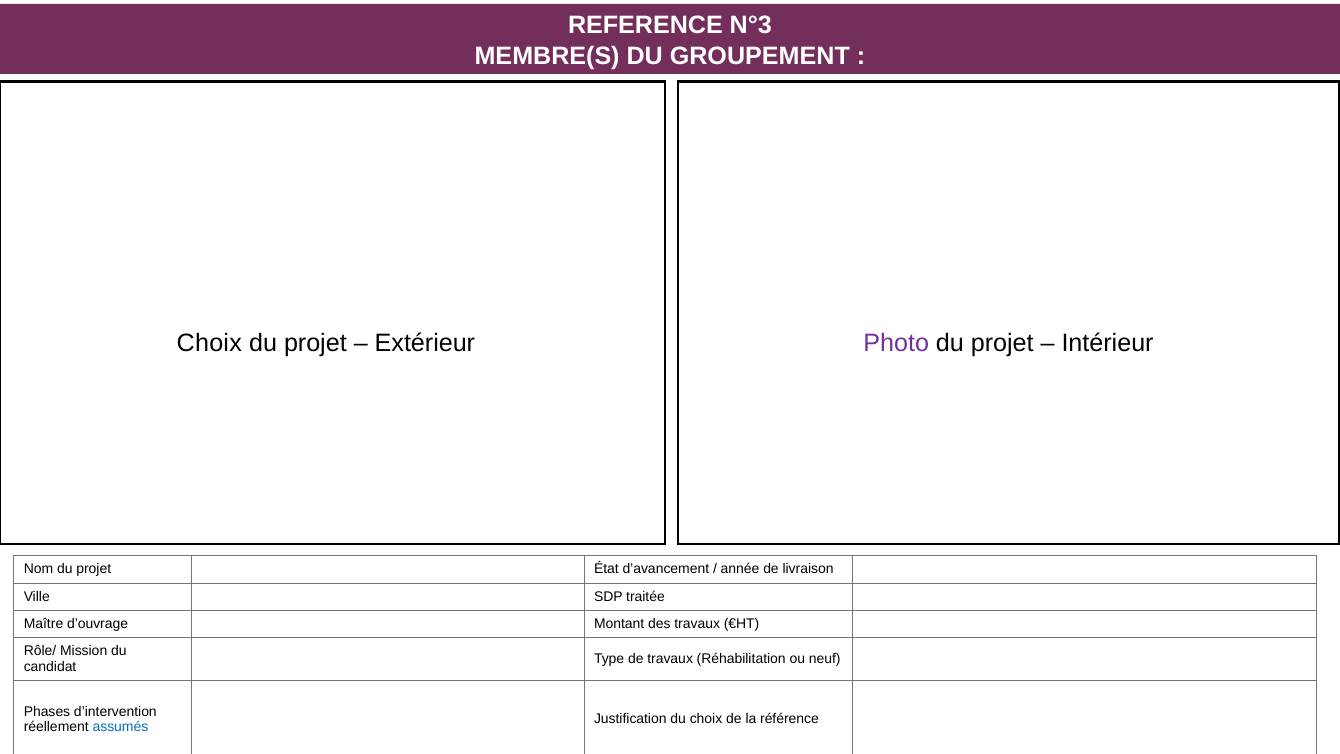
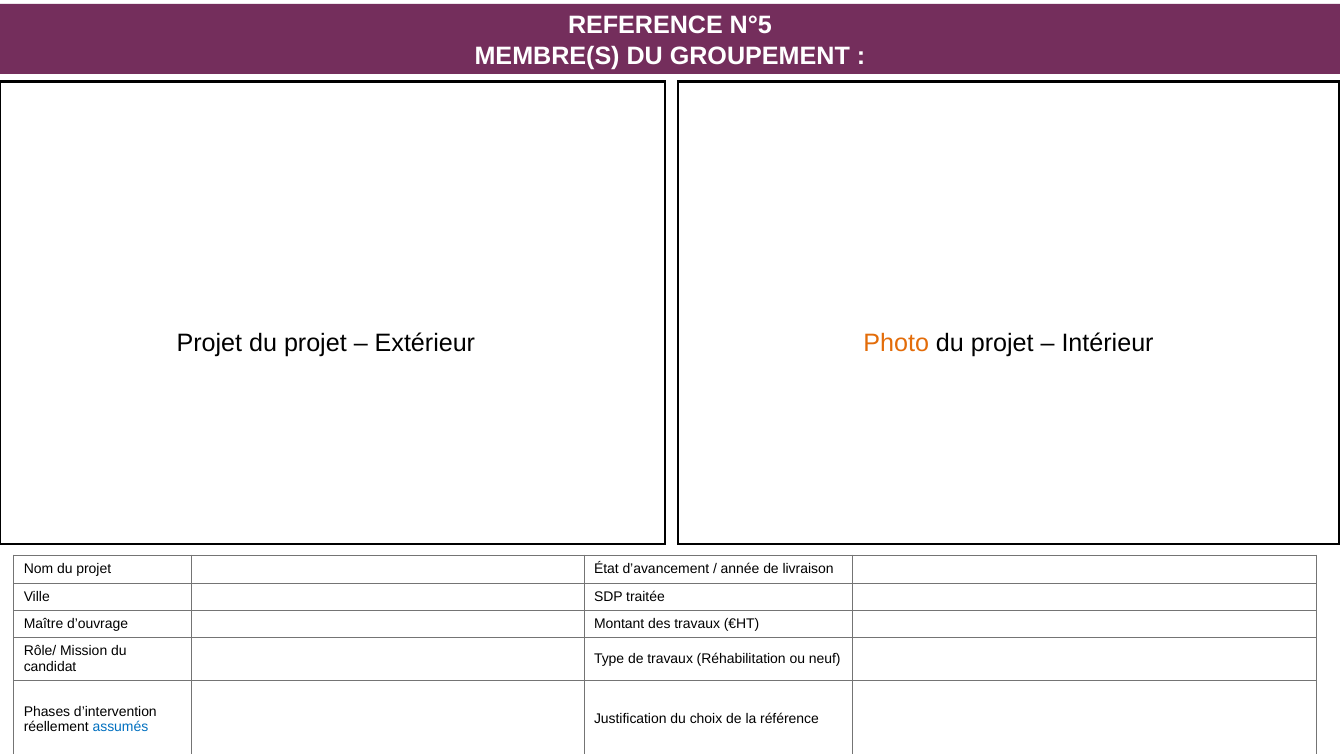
N°3: N°3 -> N°5 (751, 26)
Choix: Choix -> Projet (209, 343)
Photo colour: purple -> orange (896, 343)
